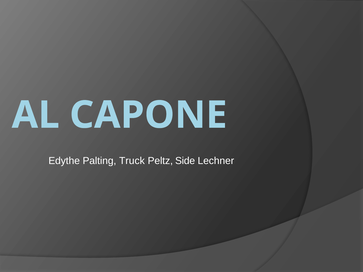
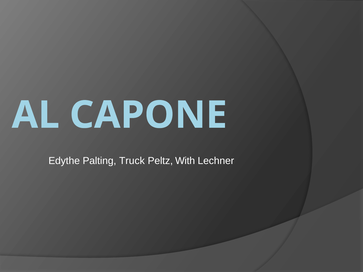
Side: Side -> With (185, 161)
